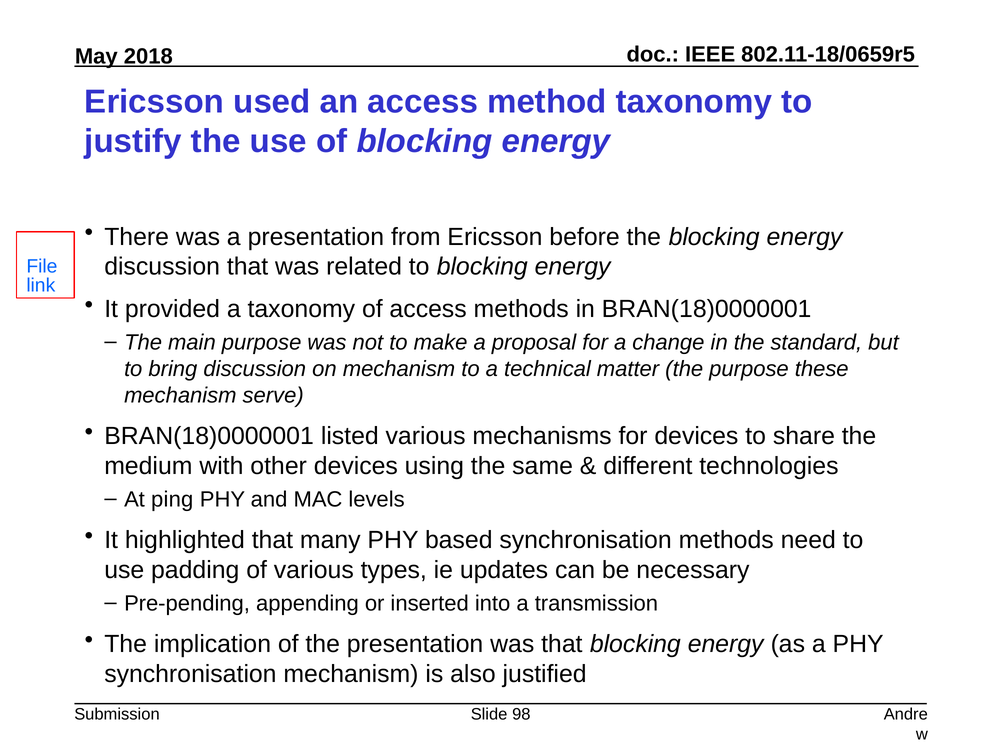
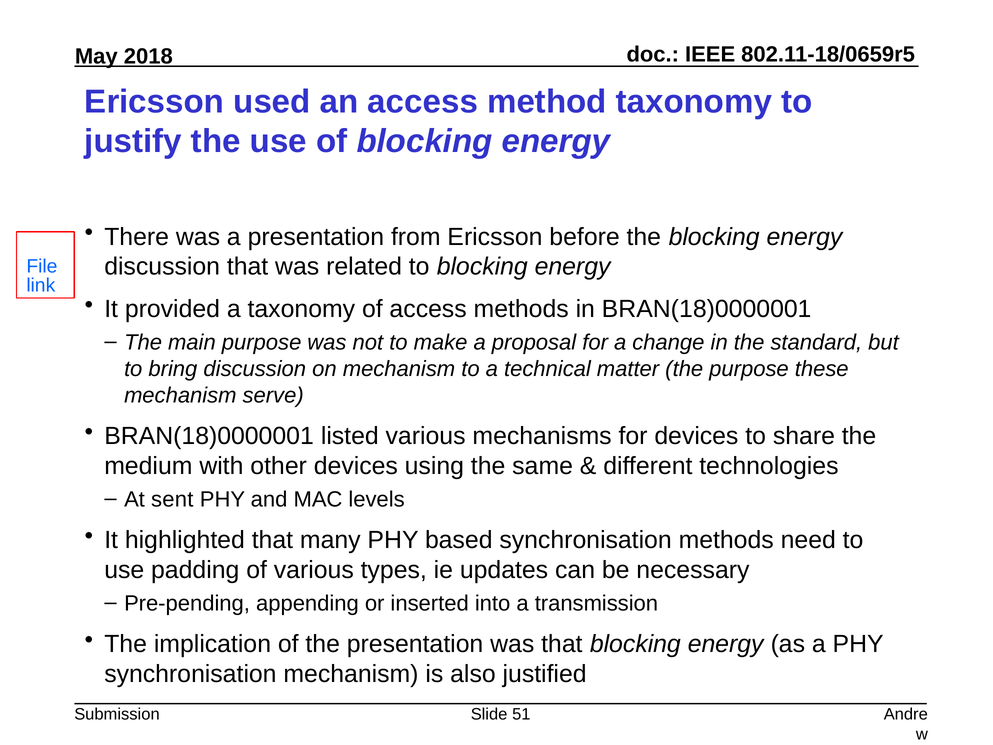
ping: ping -> sent (172, 499)
98: 98 -> 51 (521, 714)
